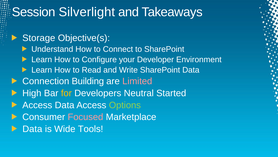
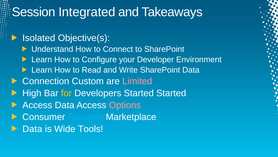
Silverlight: Silverlight -> Integrated (87, 12)
Storage: Storage -> Isolated (39, 38)
Building: Building -> Custom (88, 81)
Developers Neutral: Neutral -> Started (139, 93)
Options colour: light green -> pink (125, 105)
Focused colour: pink -> light blue (85, 117)
